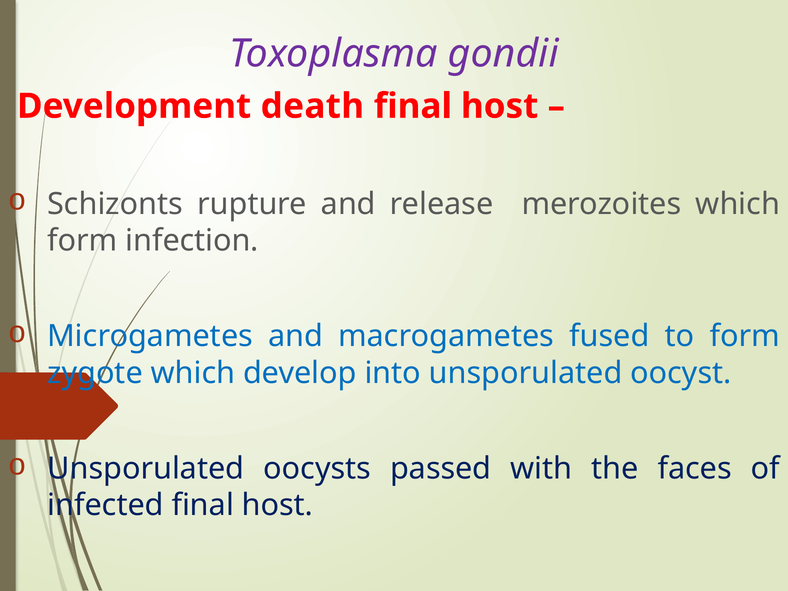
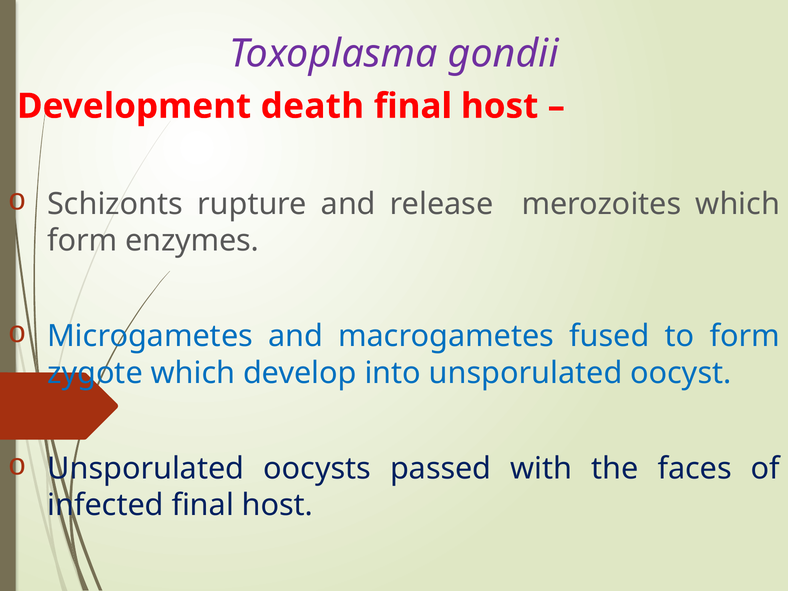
infection: infection -> enzymes (192, 241)
